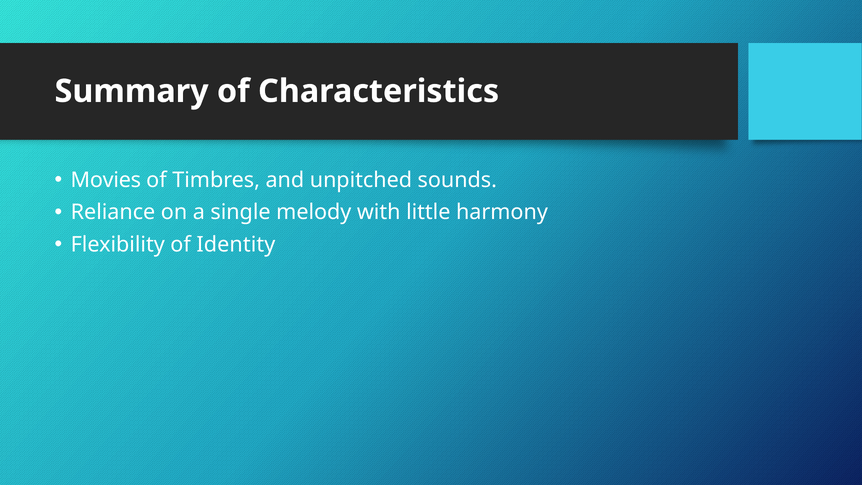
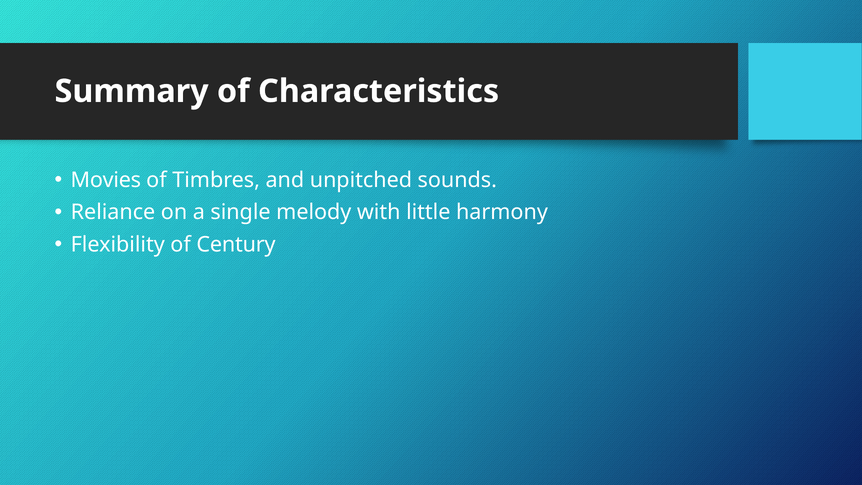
Identity: Identity -> Century (236, 244)
